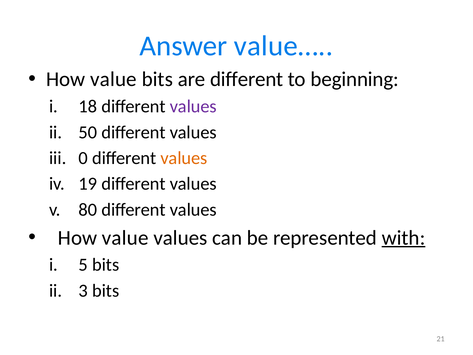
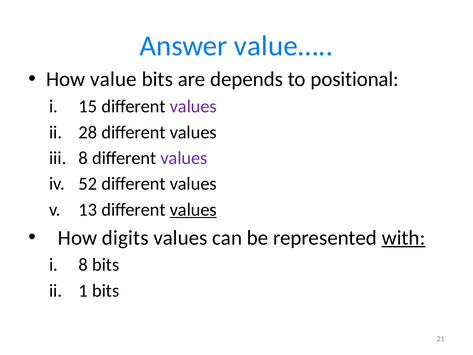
are different: different -> depends (247, 79)
beginning: beginning -> positional (355, 79)
18: 18 -> 15 (88, 106)
50: 50 -> 28 (88, 132)
0: 0 -> 8 (83, 158)
values colour: orange -> purple (184, 158)
19: 19 -> 52 (88, 184)
80: 80 -> 13 (88, 210)
values underline: none -> present (193, 210)
value: value -> digits (125, 238)
5: 5 -> 8 (83, 265)
3: 3 -> 1 (83, 291)
